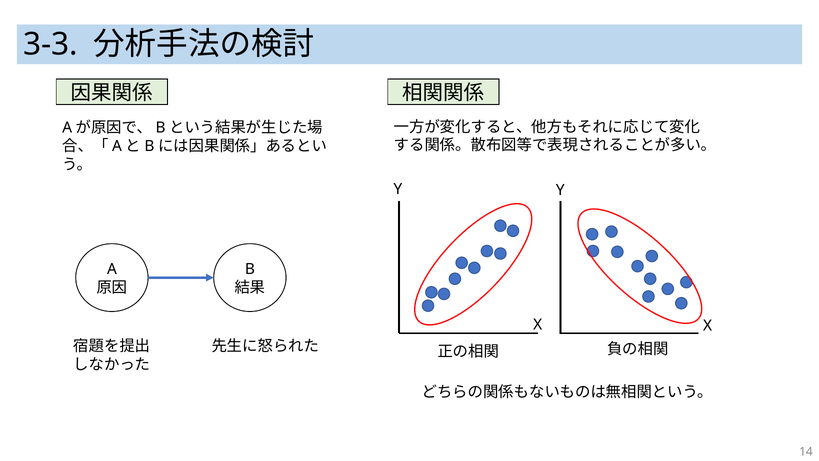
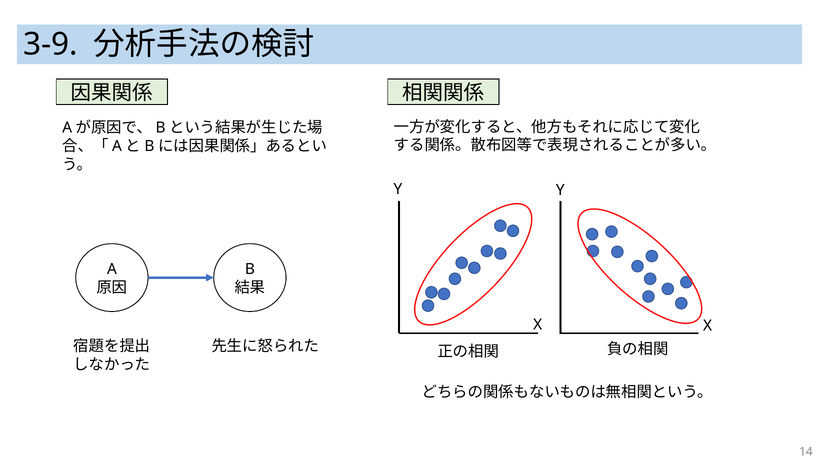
3-3: 3-3 -> 3-9 (50, 44)
